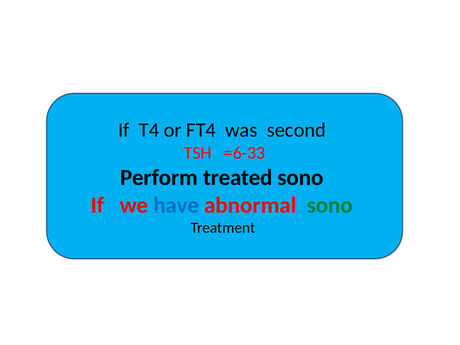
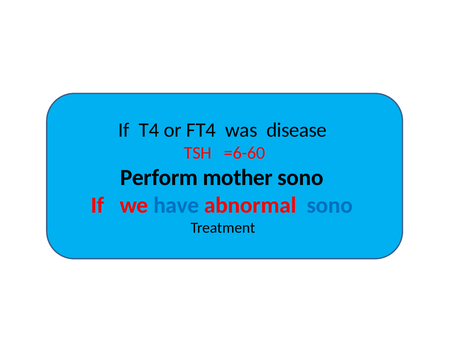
second: second -> disease (297, 130)
=6-33: =6-33 -> =6-60 (245, 153)
treated: treated -> mother (238, 178)
sono colour: green -> blue (330, 205)
